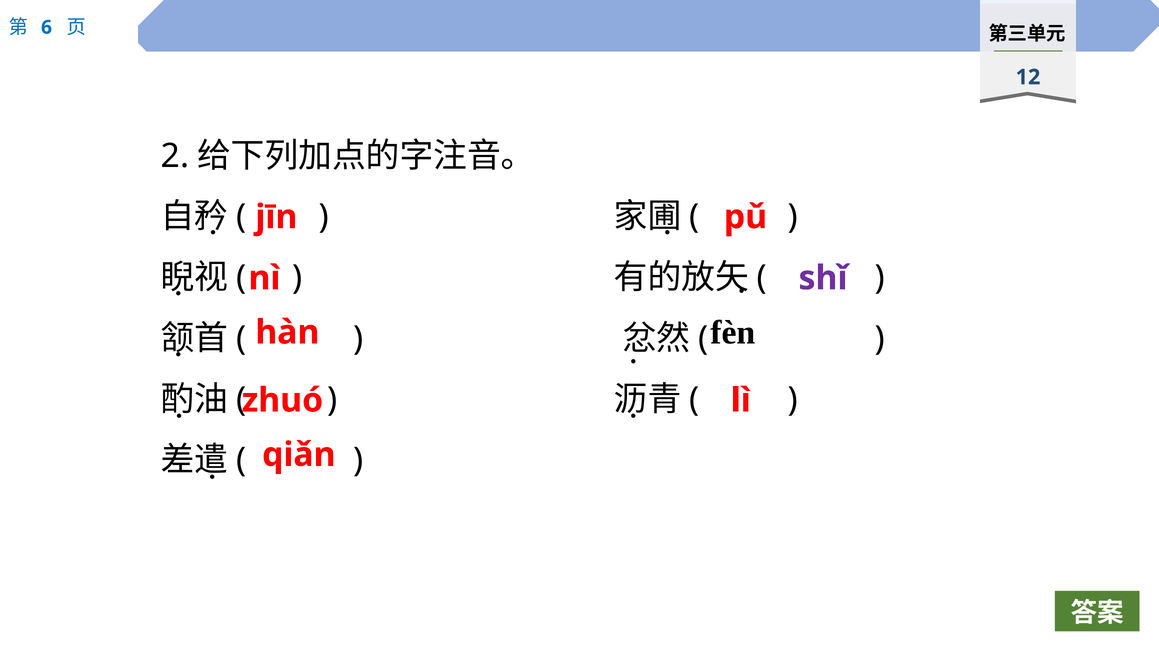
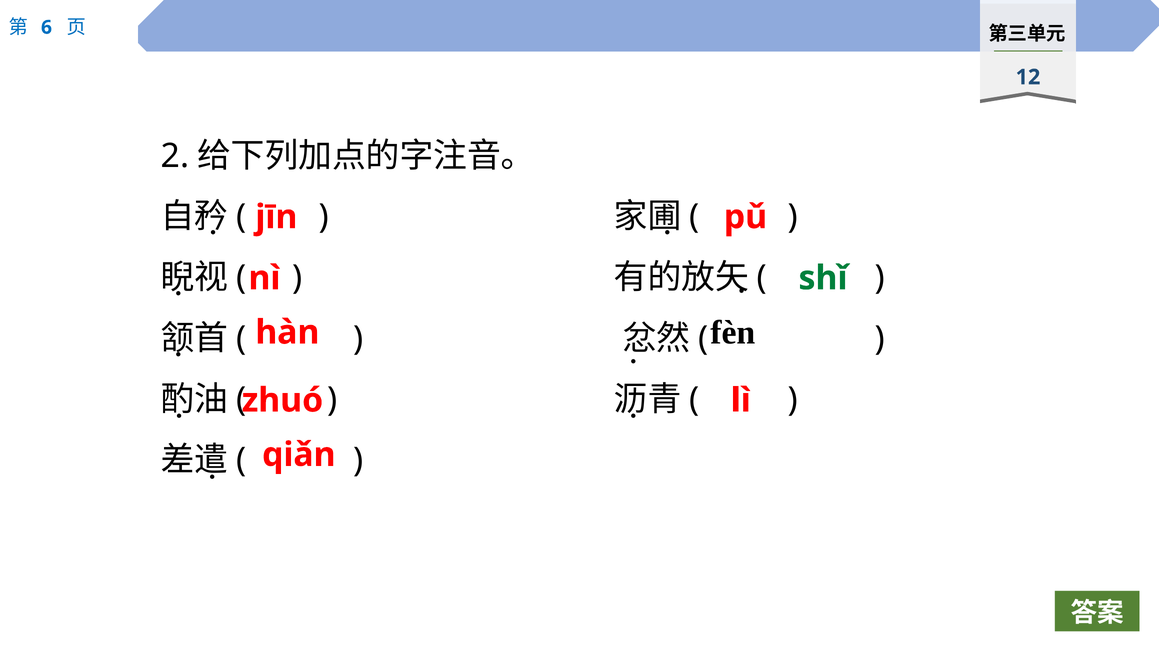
shǐ colour: purple -> green (823, 278)
